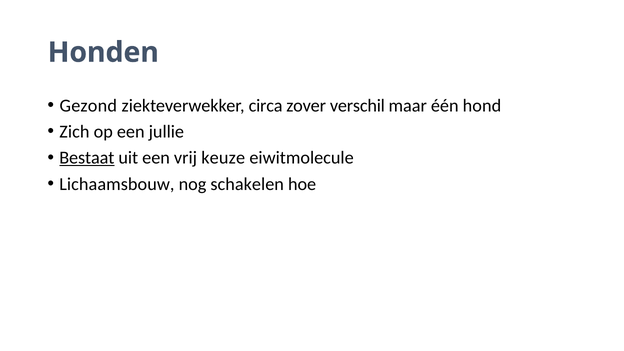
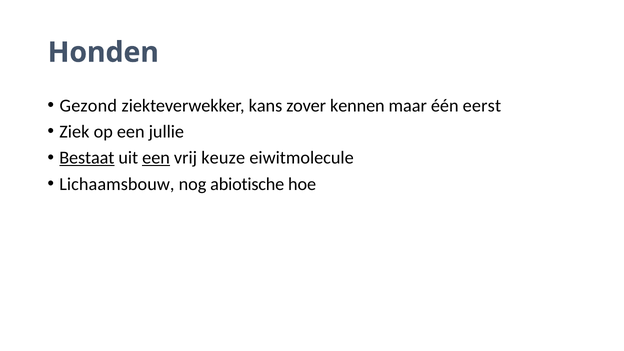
circa: circa -> kans (265, 106)
verschil: verschil -> kennen (357, 106)
hond: hond -> eerst (482, 106)
Zich: Zich -> Ziek (74, 132)
een underline: none -> present (156, 158)
schakelen: schakelen -> abiotische (247, 184)
